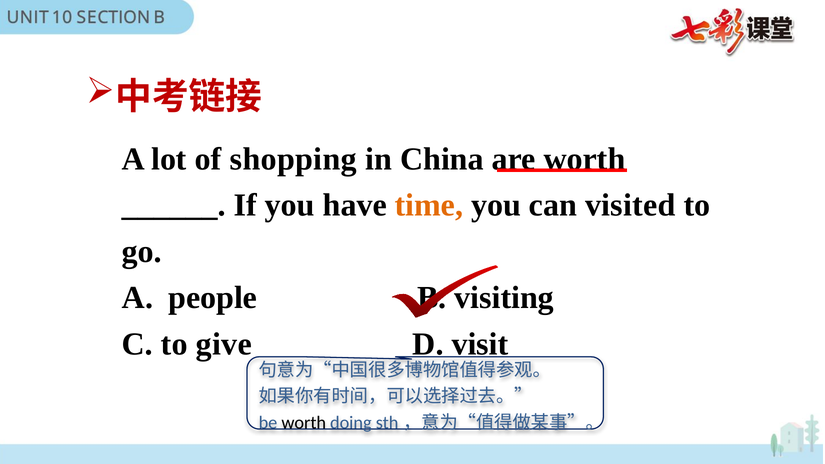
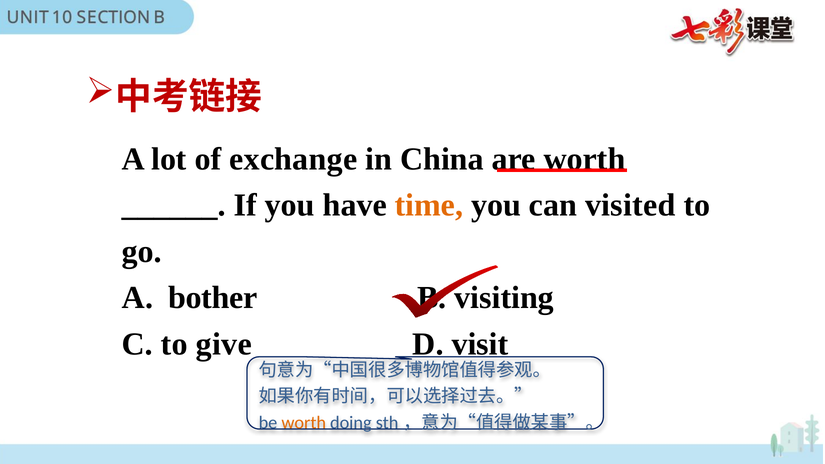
shopping: shopping -> exchange (293, 159)
people: people -> bother (213, 298)
worth colour: black -> orange (304, 423)
